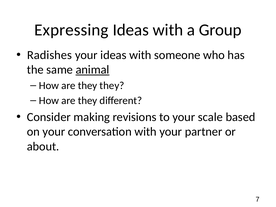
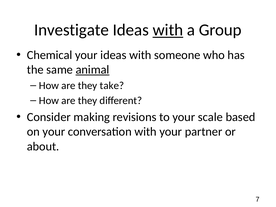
Expressing: Expressing -> Investigate (71, 30)
with underline: none -> present (168, 30)
Radishes: Radishes -> Chemical (50, 55)
they they: they -> take (112, 86)
